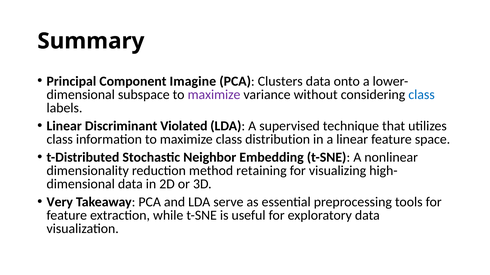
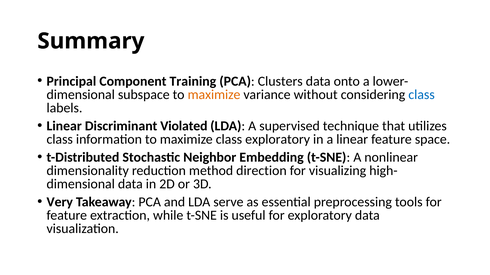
Imagine: Imagine -> Training (193, 81)
maximize colour: purple -> orange (214, 95)
class distribution: distribution -> exploratory (278, 140)
retaining: retaining -> direction (261, 171)
